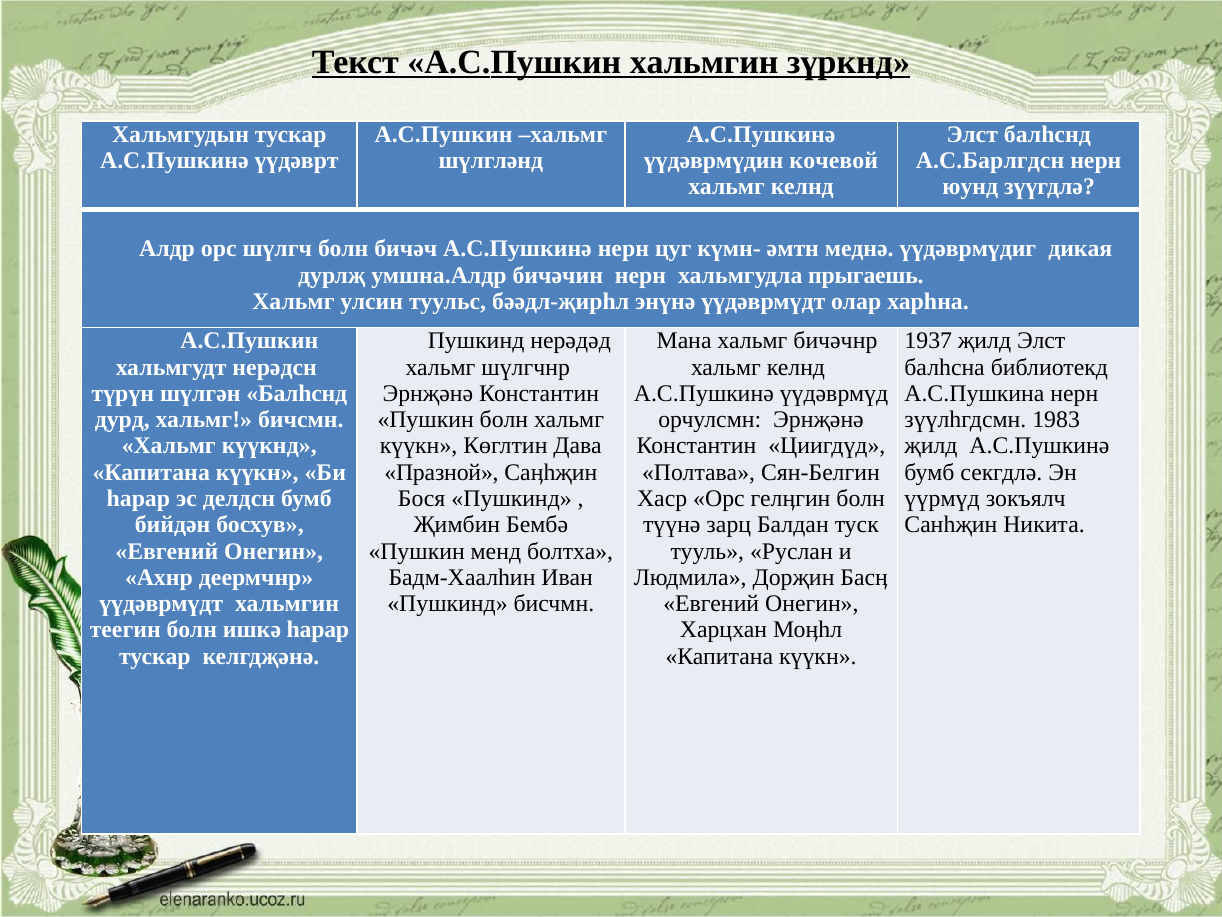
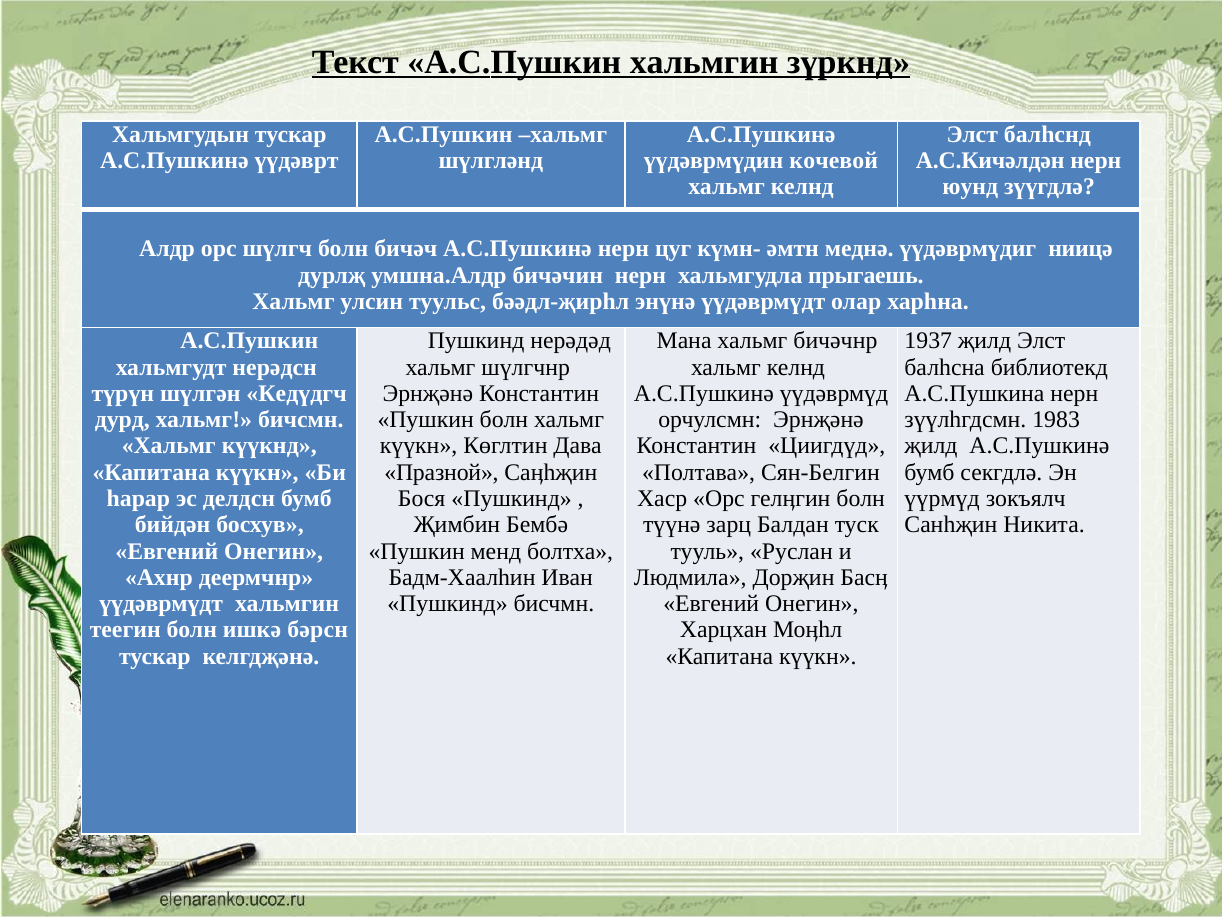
А.С.Барлгдсн: А.С.Барлгдсн -> А.С.Кичәлдән (990, 160)
дикая: дикая -> ниицə (1080, 249)
шүлгəн Балһснд: Балһснд -> Кедүдгч (297, 393)
ишкə һарар: һарар -> бəрсн (318, 630)
